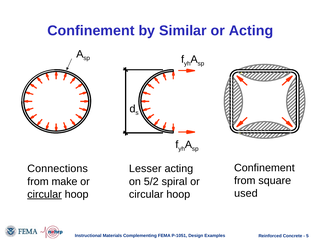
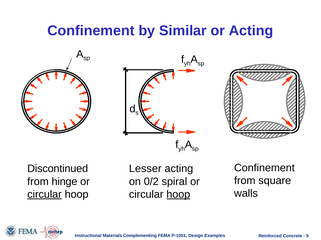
Connections: Connections -> Discontinued (58, 169)
make: make -> hinge (64, 182)
5/2: 5/2 -> 0/2 (151, 182)
used: used -> walls (246, 194)
hoop underline: none -> present (178, 195)
